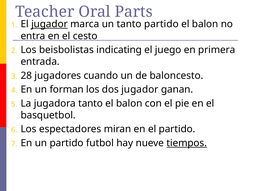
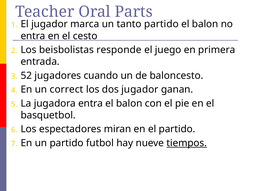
jugador underline: present -> none (49, 24)
indicating: indicating -> responde (119, 50)
28: 28 -> 52 (26, 76)
forman: forman -> correct (67, 90)
jugadora tanto: tanto -> entra (91, 103)
